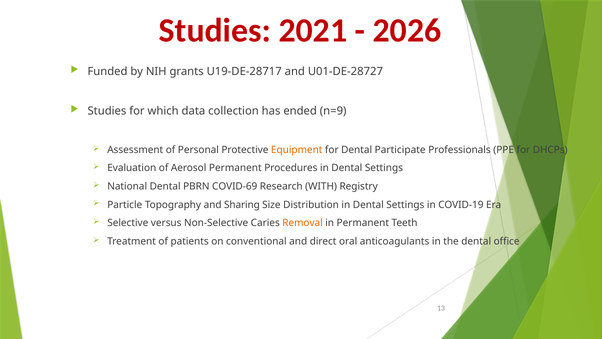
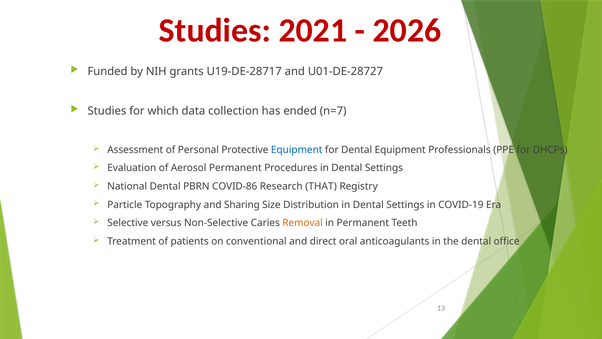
n=9: n=9 -> n=7 (333, 111)
Equipment colour: orange -> blue (297, 150)
Dental Participate: Participate -> Equipment (400, 150)
COVID-69: COVID-69 -> COVID-86 (235, 186)
WITH: WITH -> THAT (321, 186)
